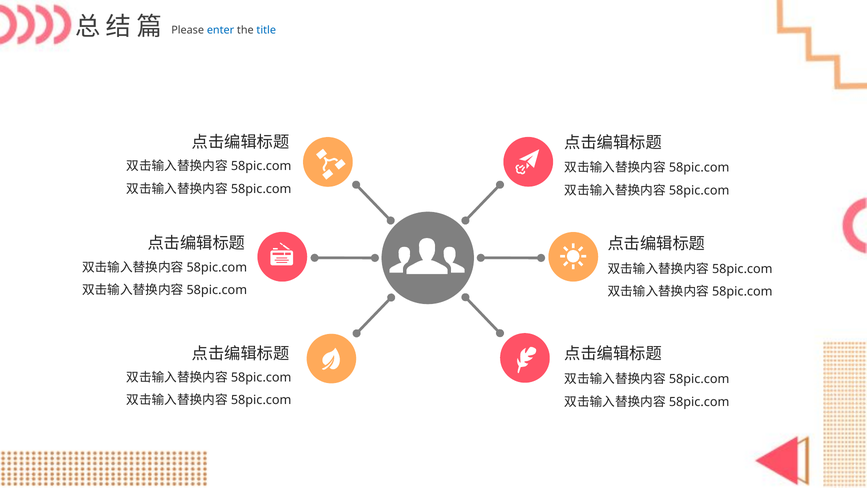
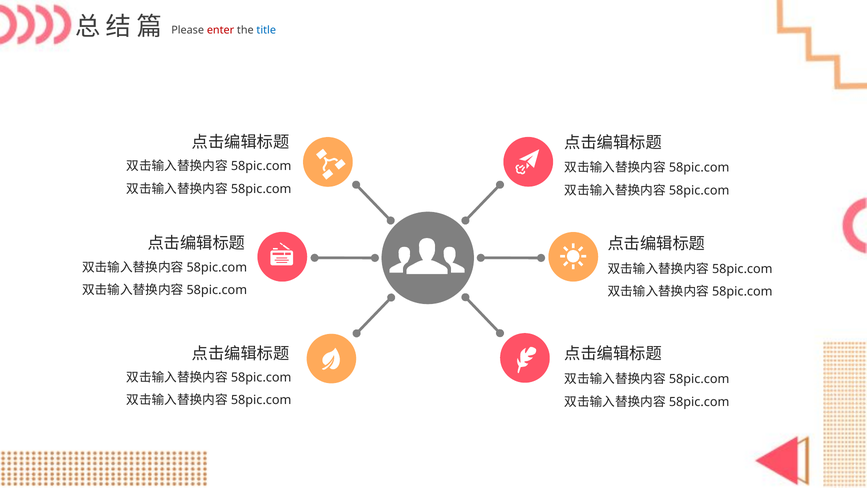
enter colour: blue -> red (221, 30)
